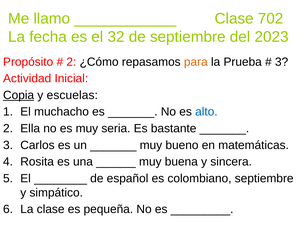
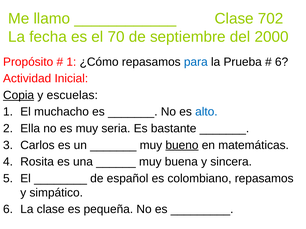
32: 32 -> 70 (116, 37)
2023: 2023 -> 2000 (272, 37)
2: 2 -> 1 (71, 62)
para colour: orange -> blue (196, 62)
3: 3 -> 6 (282, 62)
bueno underline: none -> present (182, 145)
colombiano septiembre: septiembre -> repasamos (264, 179)
